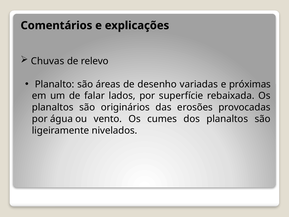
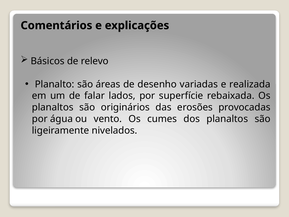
Chuvas: Chuvas -> Básicos (48, 61)
próximas: próximas -> realizada (250, 84)
